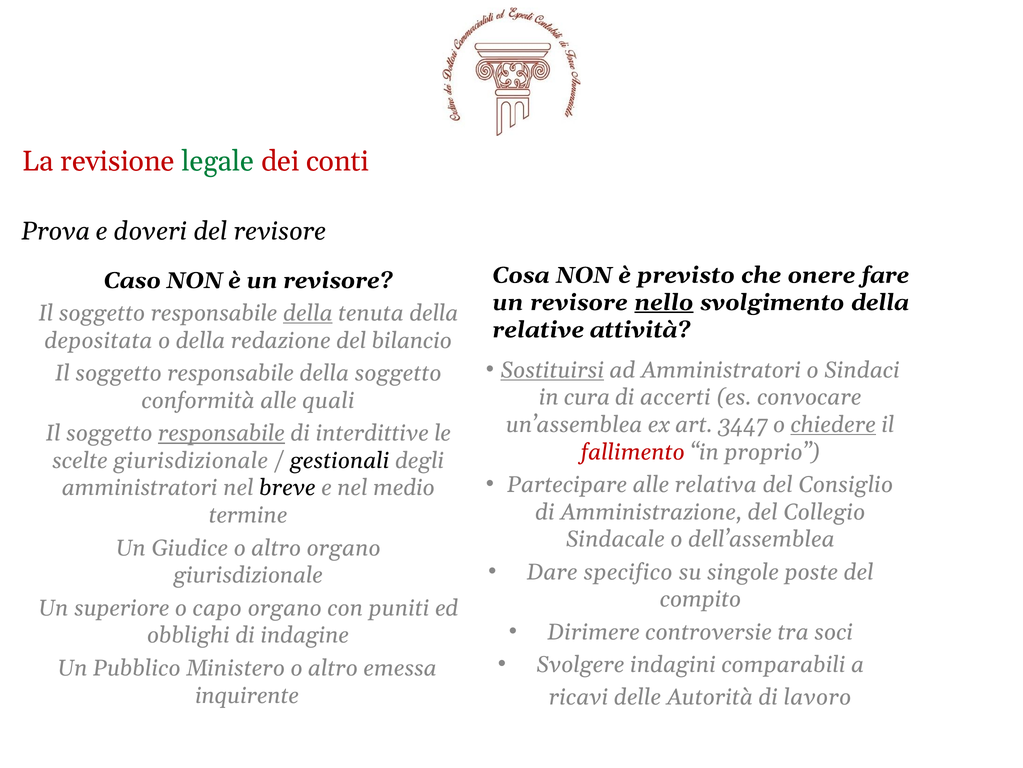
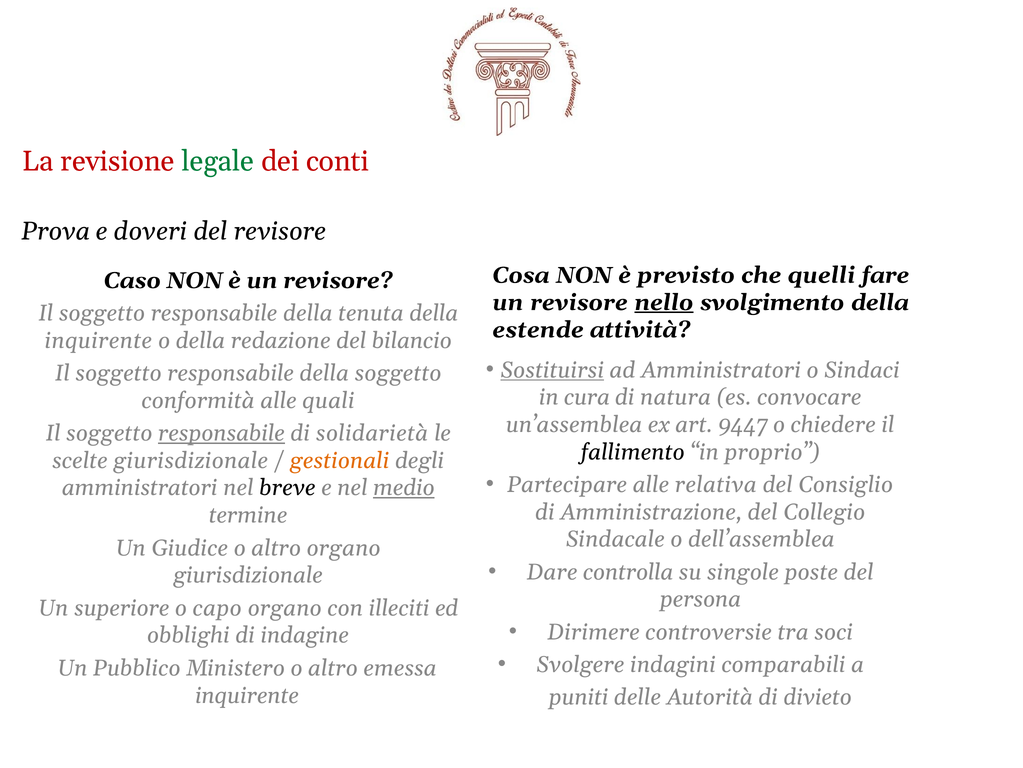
onere: onere -> quelli (821, 275)
della underline: present -> none (308, 313)
relative: relative -> estende (538, 330)
depositata: depositata -> inquirente (98, 340)
accerti: accerti -> natura (676, 397)
3447: 3447 -> 9447 (743, 424)
chiedere underline: present -> none (833, 424)
interdittive: interdittive -> solidarietà (372, 433)
fallimento colour: red -> black (633, 452)
gestionali colour: black -> orange (340, 460)
medio underline: none -> present (404, 487)
specifico: specifico -> controlla (628, 571)
compito: compito -> persona (700, 599)
puniti: puniti -> illeciti (399, 608)
ricavi: ricavi -> puniti (579, 697)
lavoro: lavoro -> divieto (818, 697)
